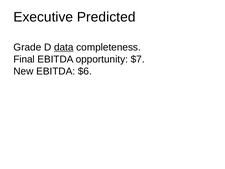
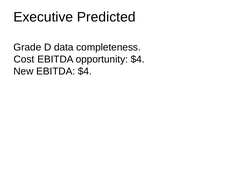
data underline: present -> none (64, 47)
Final: Final -> Cost (24, 59)
opportunity $7: $7 -> $4 (138, 59)
EBITDA $6: $6 -> $4 (85, 71)
